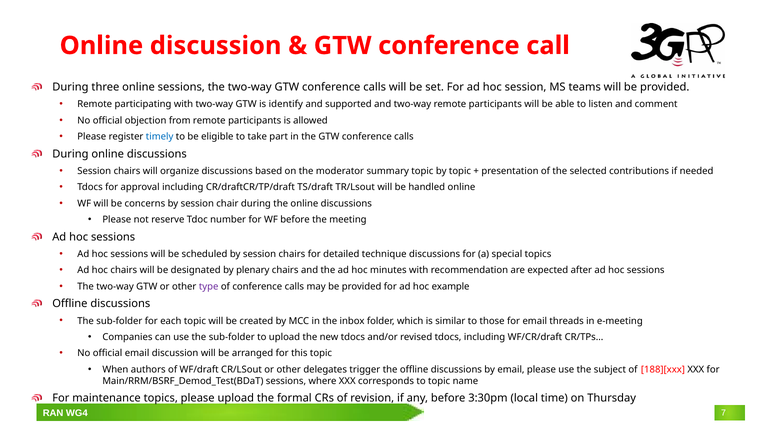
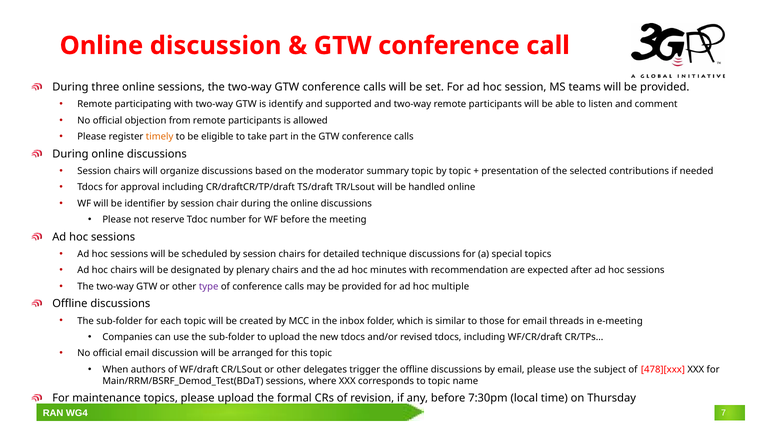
timely colour: blue -> orange (160, 137)
concerns: concerns -> identifier (145, 204)
example: example -> multiple (450, 287)
188][xxx: 188][xxx -> 478][xxx (663, 370)
3:30pm: 3:30pm -> 7:30pm (488, 398)
